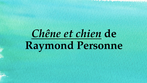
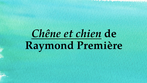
Personne: Personne -> Première (100, 45)
